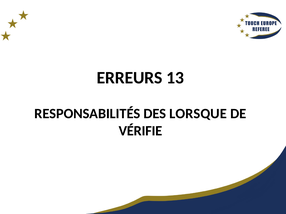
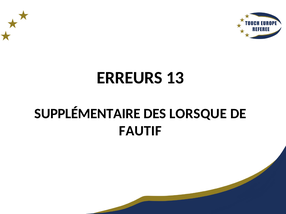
RESPONSABILITÉS: RESPONSABILITÉS -> SUPPLÉMENTAIRE (87, 114)
VÉRIFIE: VÉRIFIE -> FAUTIF (140, 131)
